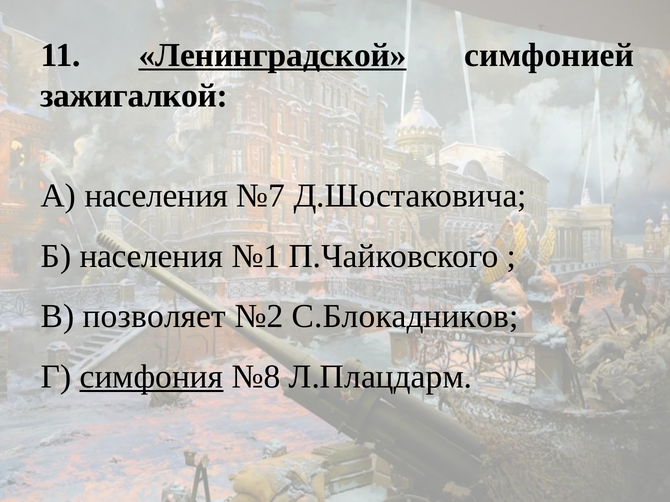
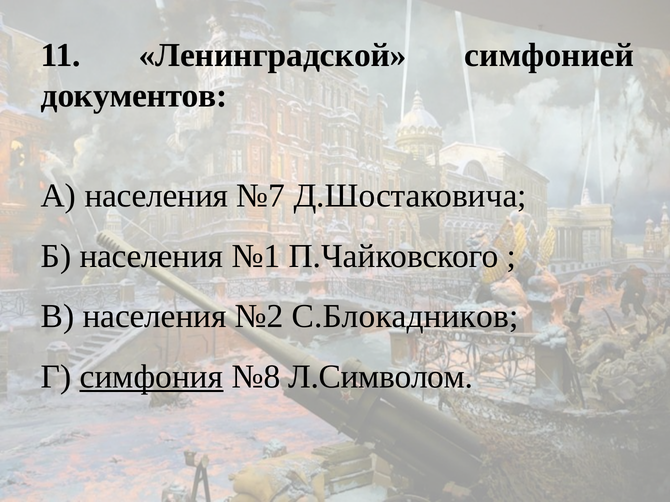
Ленинградской underline: present -> none (273, 55)
зажигалкой: зажигалкой -> документов (134, 96)
В позволяет: позволяет -> населения (155, 317)
Л.Плацдарм: Л.Плацдарм -> Л.Символом (381, 377)
